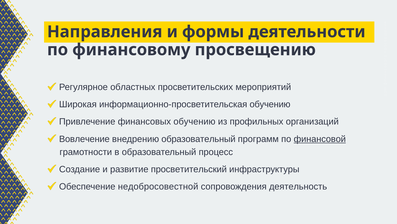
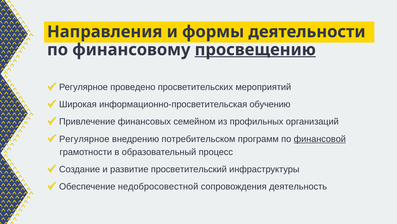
просвещению underline: none -> present (255, 50)
областных: областных -> проведено (133, 87)
финансовых обучению: обучению -> семейном (195, 121)
Вовлечение: Вовлечение -> Регулярное (84, 139)
внедрению образовательный: образовательный -> потребительском (198, 139)
